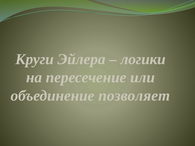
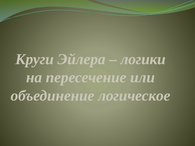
позволяет: позволяет -> логическое (134, 96)
